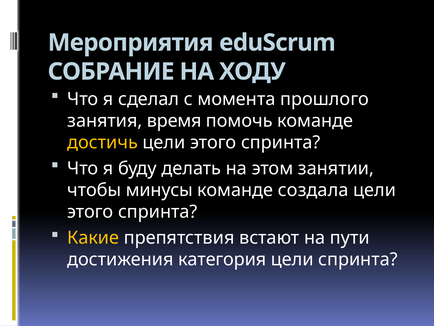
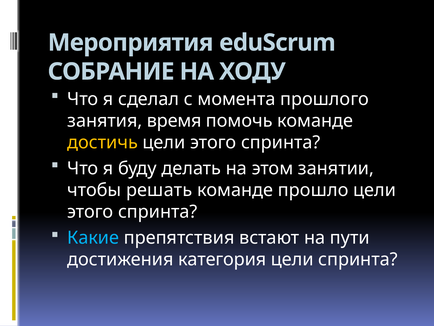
минусы: минусы -> решать (159, 190)
создала: создала -> прошло (313, 190)
Какие colour: yellow -> light blue (93, 238)
